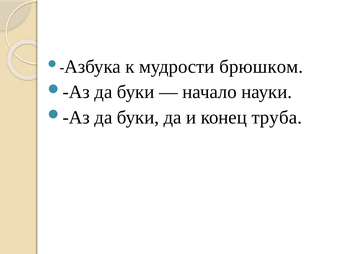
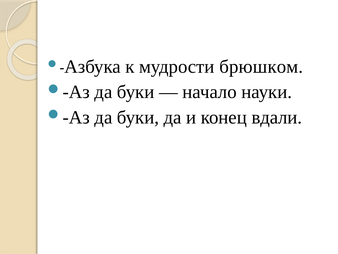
труба: труба -> вдали (277, 117)
